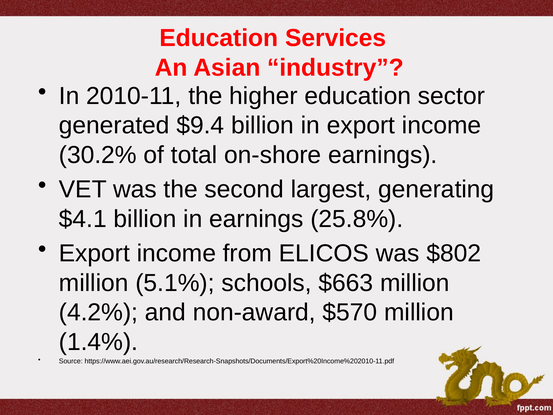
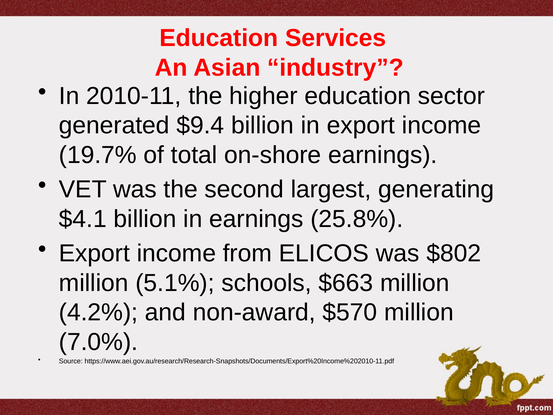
30.2%: 30.2% -> 19.7% (98, 155)
1.4%: 1.4% -> 7.0% (98, 342)
